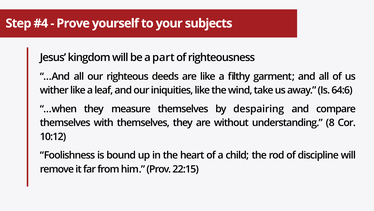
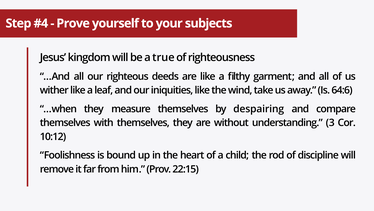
part: part -> true (163, 57)
8: 8 -> 3 (330, 123)
